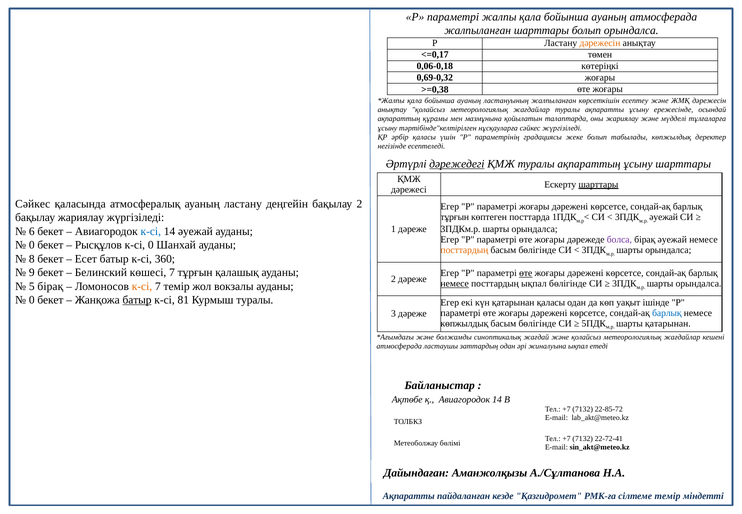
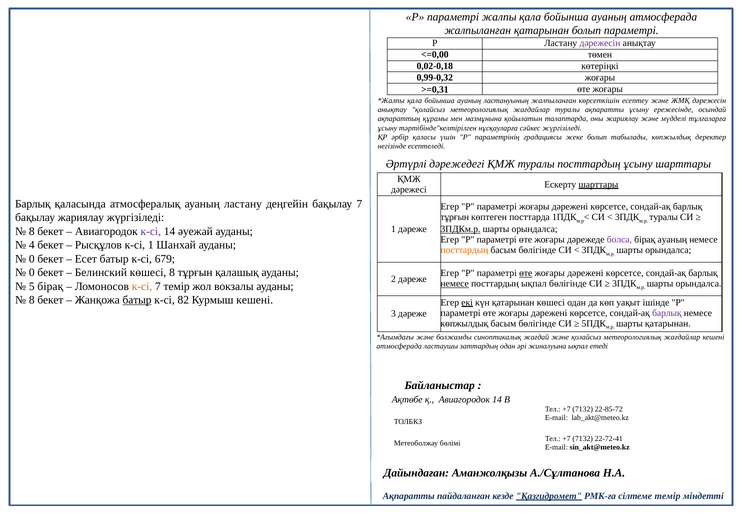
жалпыланған шарттары: шарттары -> қатарынан (541, 31)
болып орындалса: орындалса -> параметрі (631, 31)
дәрежесін colour: orange -> purple (600, 43)
<=0,17: <=0,17 -> <=0,00 (435, 55)
0,06-0,18: 0,06-0,18 -> 0,02-0,18 (435, 66)
0,69-0,32: 0,69-0,32 -> 0,99-0,32 (435, 78)
>=0,38: >=0,38 -> >=0,31 (435, 90)
дәрежедегі underline: present -> none (457, 164)
туралы ақпараттың: ақпараттың -> посттардың (589, 164)
Сәйкес: Сәйкес -> Барлық (33, 204)
бақылау 2: 2 -> 7 (359, 204)
әуежай: әуежай -> туралы (664, 217)
3ПДКм.р underline: none -> present (461, 229)
6: 6 -> 8 (32, 231)
к-сі colour: blue -> purple (151, 231)
бірақ әуежай: әуежай -> ауаның (672, 239)
0: 0 -> 4 (32, 245)
к-сі 0: 0 -> 1 (151, 245)
8: 8 -> 0 (32, 259)
360: 360 -> 679 (165, 259)
9: 9 -> 0 (32, 272)
көшесі 7: 7 -> 8 (172, 272)
0: 0 -> 8 (32, 300)
81: 81 -> 82 (183, 300)
Курмыш туралы: туралы -> кешені (255, 300)
екі underline: none -> present (467, 302)
қатарынан қаласы: қаласы -> көшесі (551, 302)
барлық colour: blue -> purple (667, 313)
Қазгидромет underline: none -> present (549, 496)
